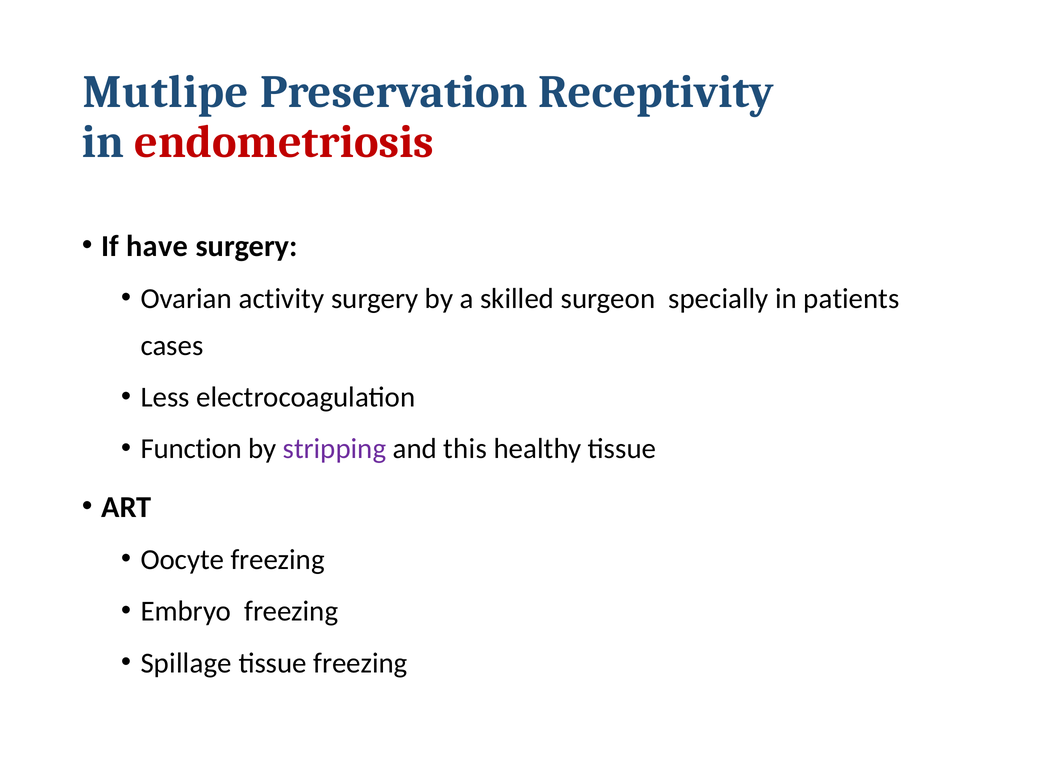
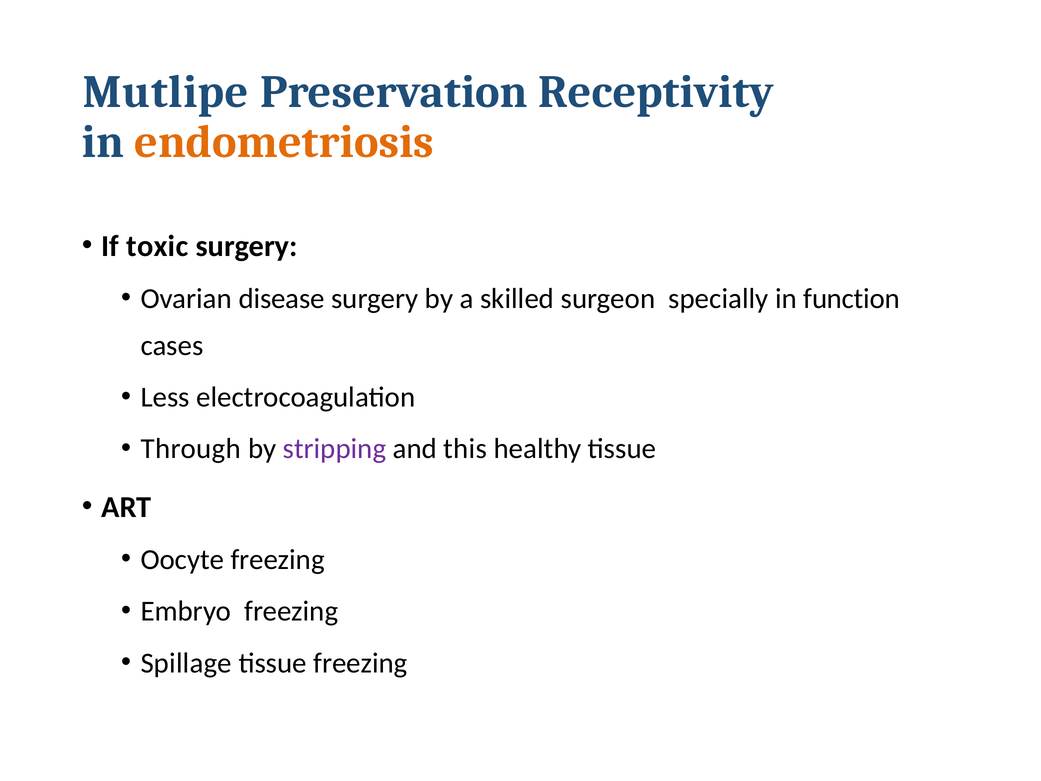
endometriosis colour: red -> orange (284, 142)
have: have -> toxic (157, 246)
activity: activity -> disease (282, 299)
patients: patients -> function (852, 299)
Function: Function -> Through (191, 449)
